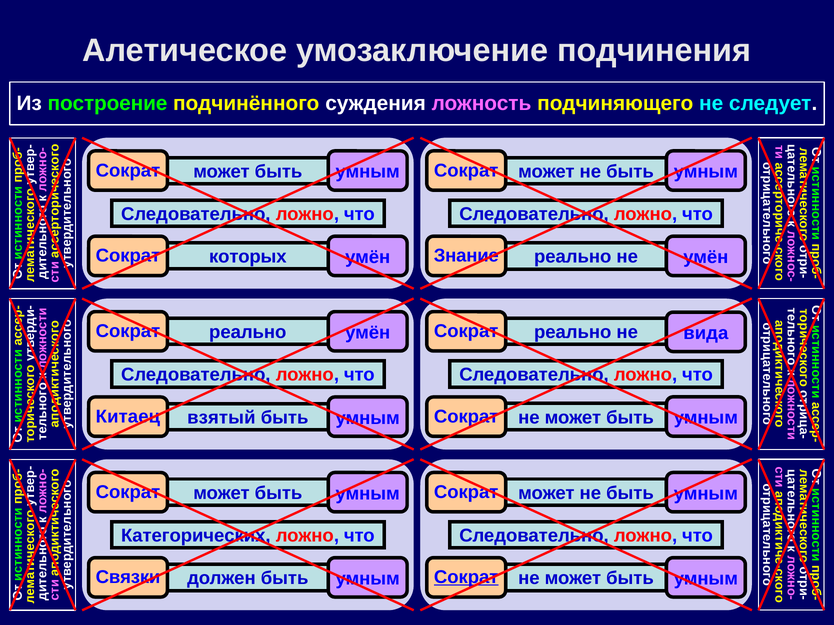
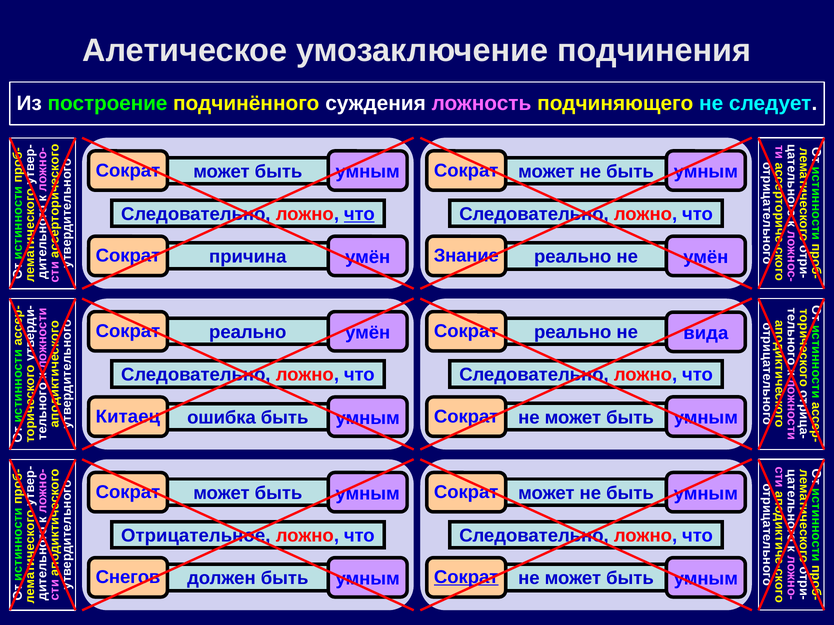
что underline: none -> present (359, 214)
которых: которых -> причина (248, 257)
взятый: взятый -> ошибка (221, 418)
Категорических: Категорических -> Отрицательное (196, 536)
Связки: Связки -> Снегов (128, 578)
